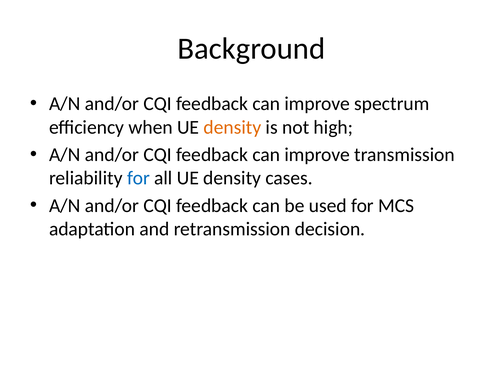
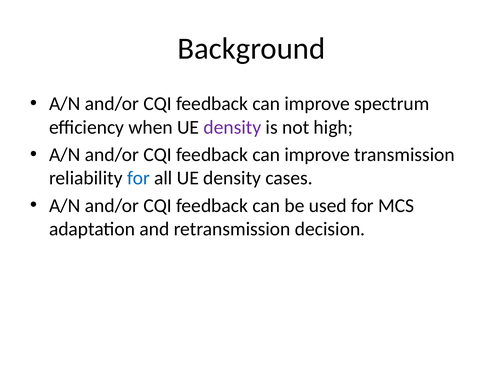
density colour: orange -> purple (232, 127)
